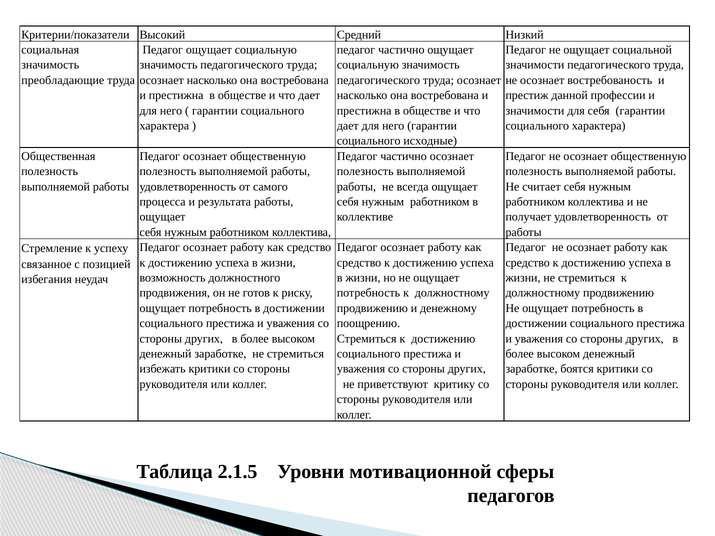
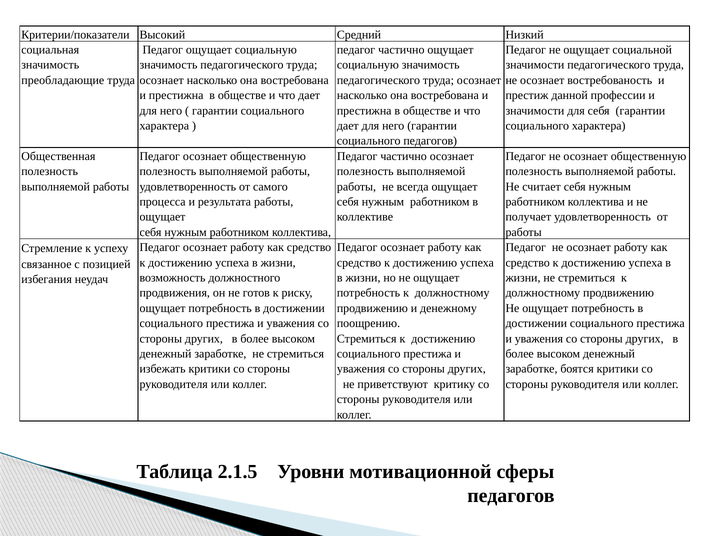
социального исходные: исходные -> педагогов (430, 141)
